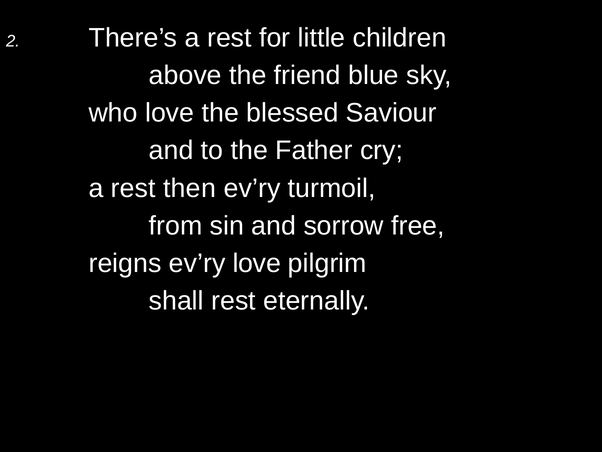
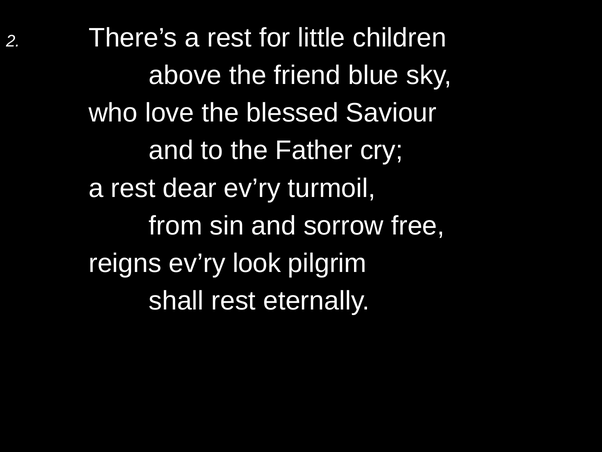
then: then -> dear (190, 188)
ev’ry love: love -> look (257, 263)
